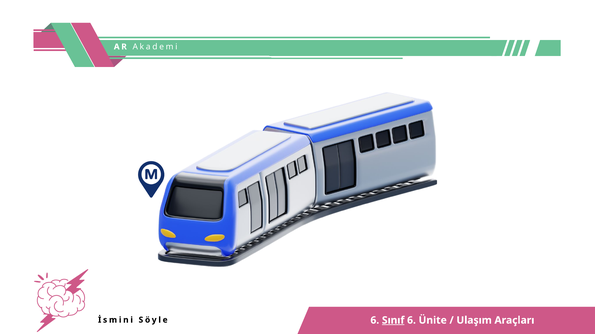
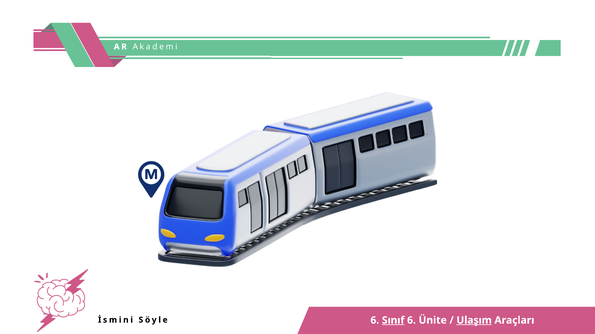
Ulaşım underline: none -> present (474, 321)
